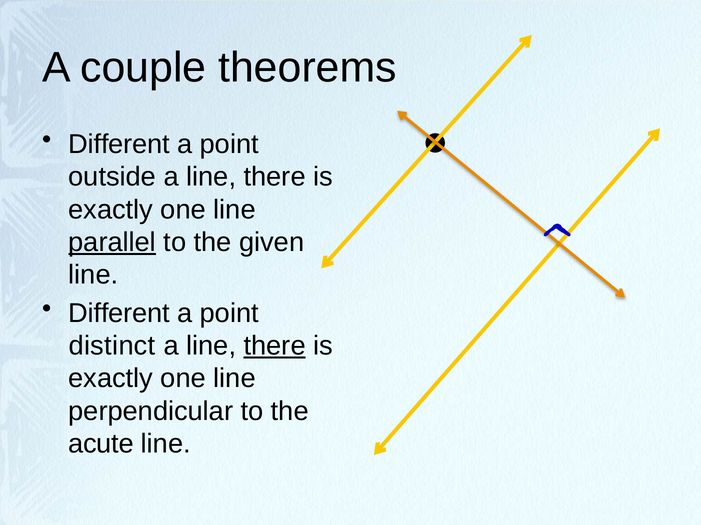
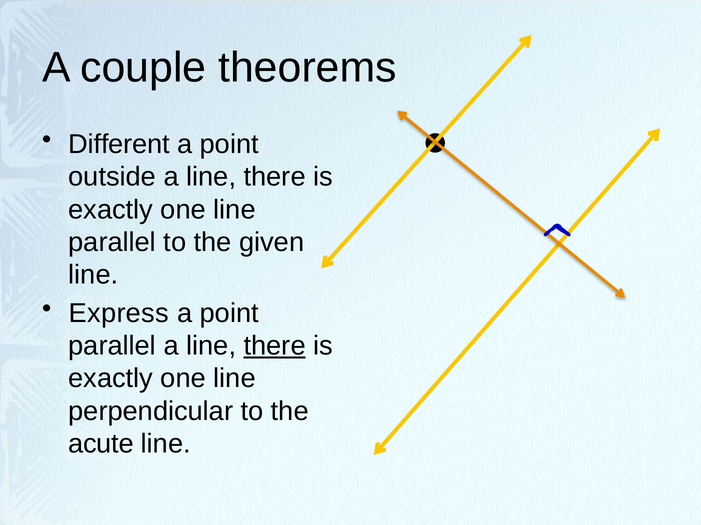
parallel underline: present -> none (112, 243)
Different: Different -> Express (119, 314)
distinct: distinct -> parallel (112, 346)
